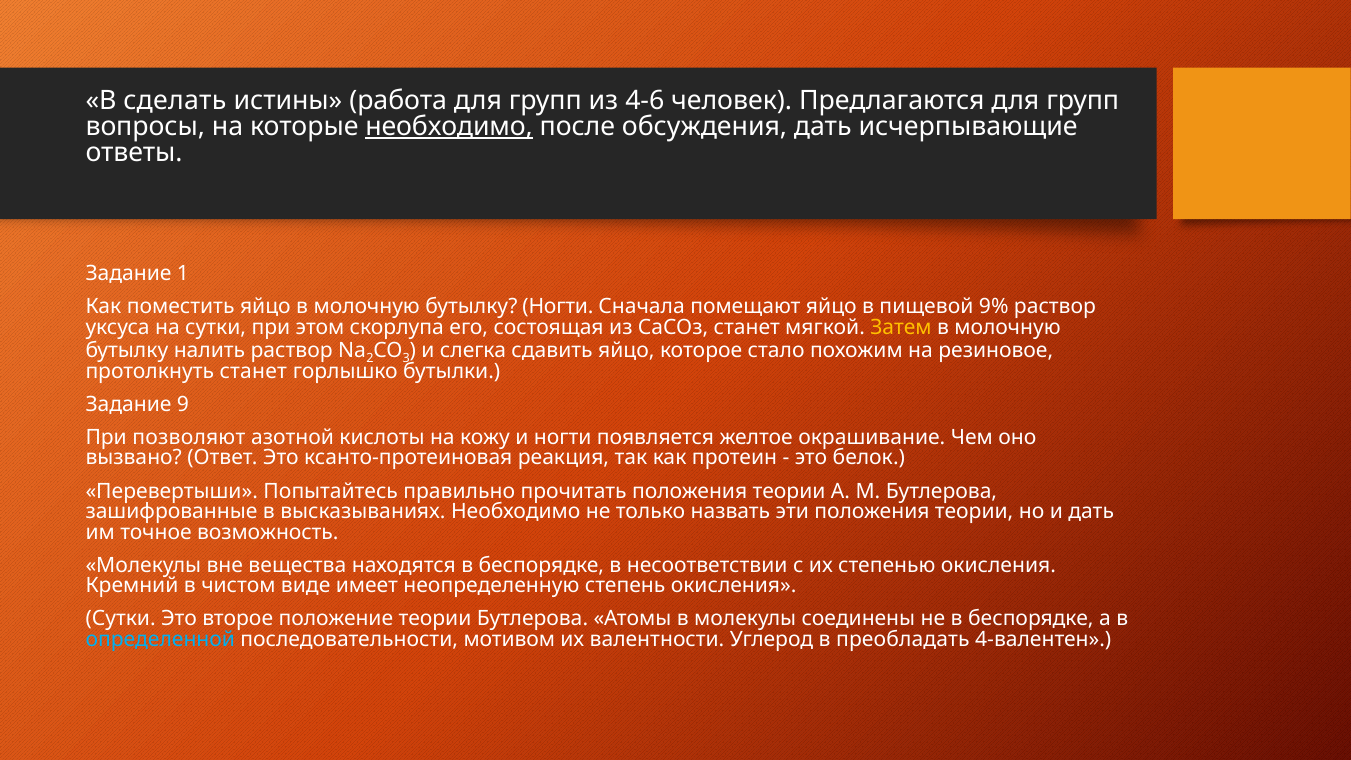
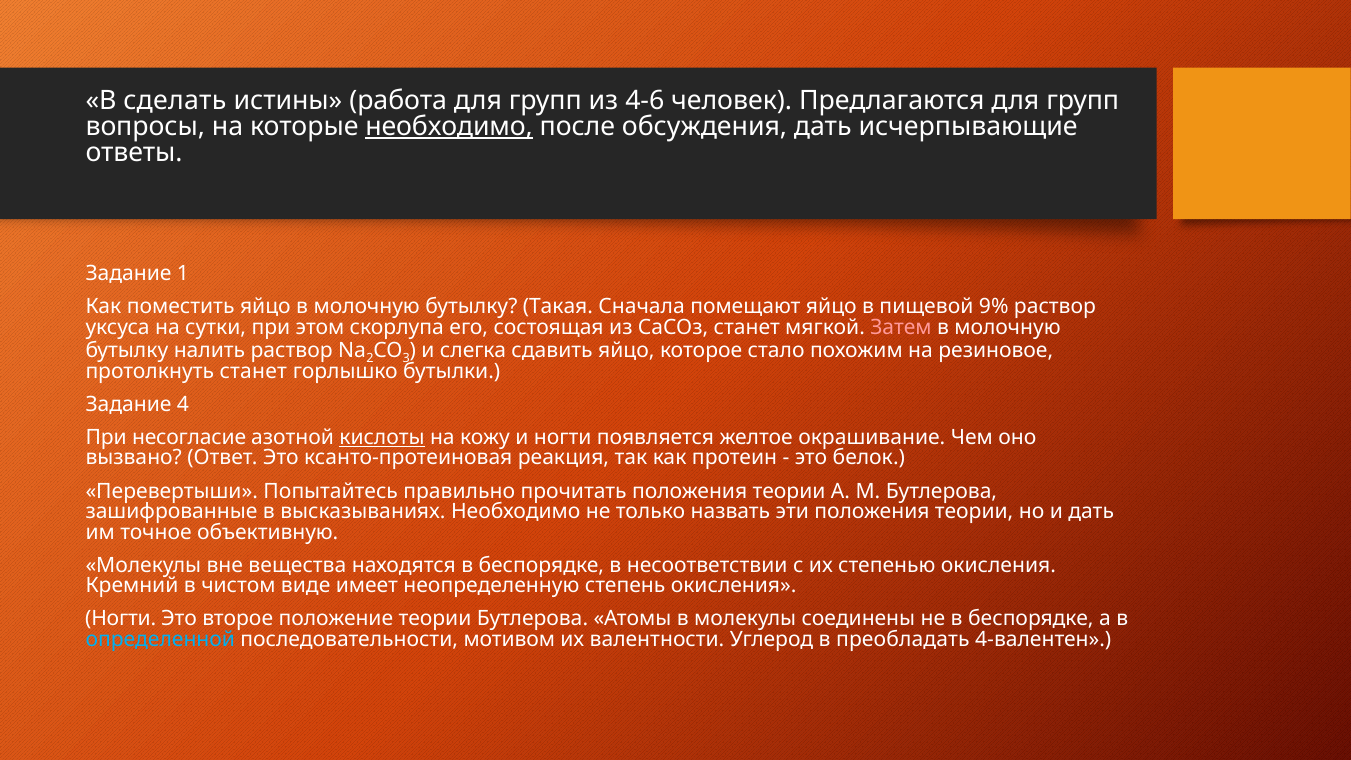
бутылку Ногти: Ногти -> Такая (558, 307)
Затем colour: yellow -> pink (901, 327)
9: 9 -> 4 (183, 404)
позволяют: позволяют -> несогласие (189, 437)
кислоты underline: none -> present (382, 437)
возможность: возможность -> объективную (268, 532)
Сутки: Сутки -> Ногти (121, 619)
